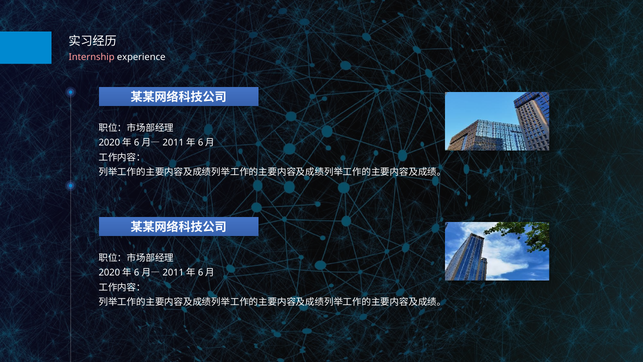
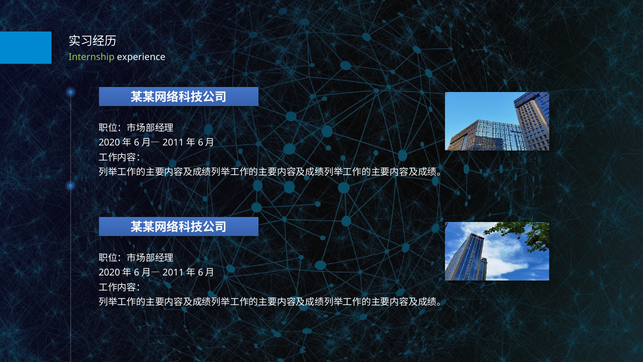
Internship colour: pink -> light green (92, 57)
